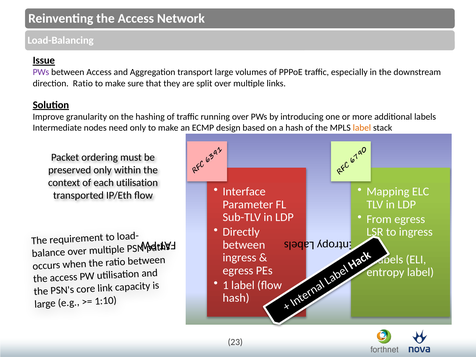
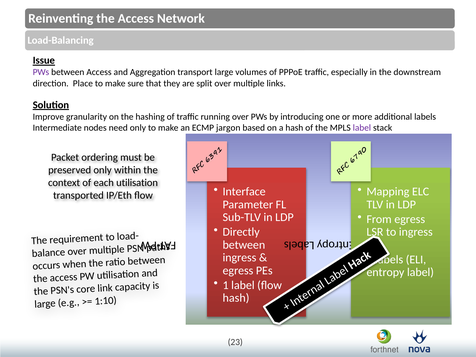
direction Ratio: Ratio -> Place (83, 83)
design: design -> jargon (228, 128)
label colour: orange -> purple (362, 128)
